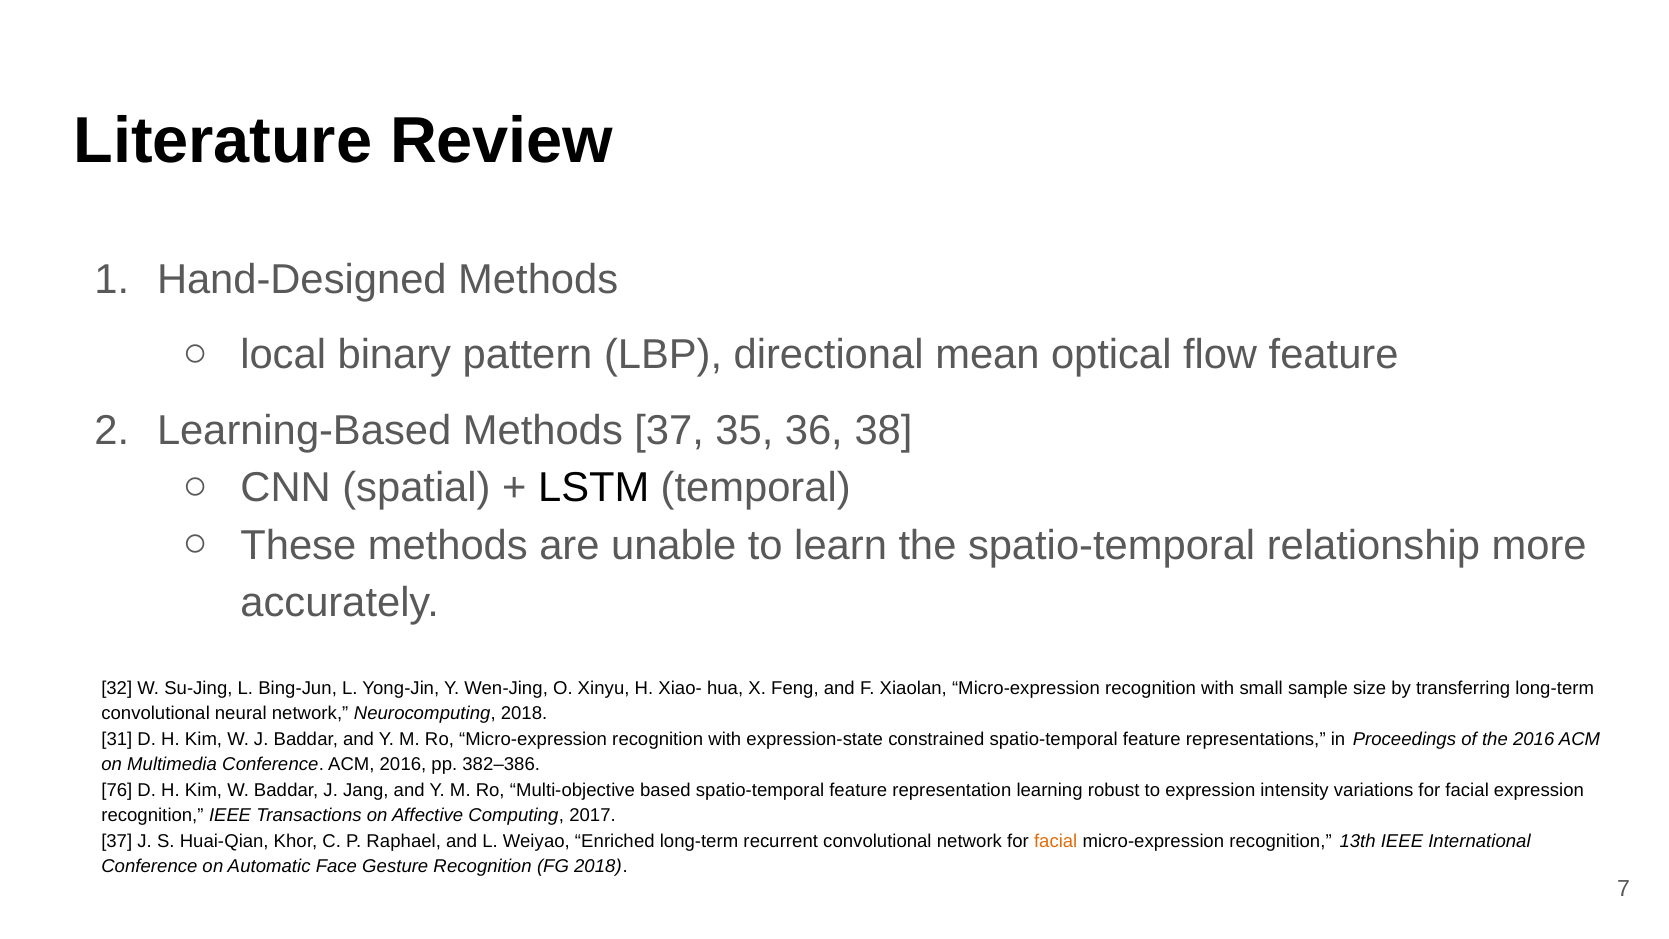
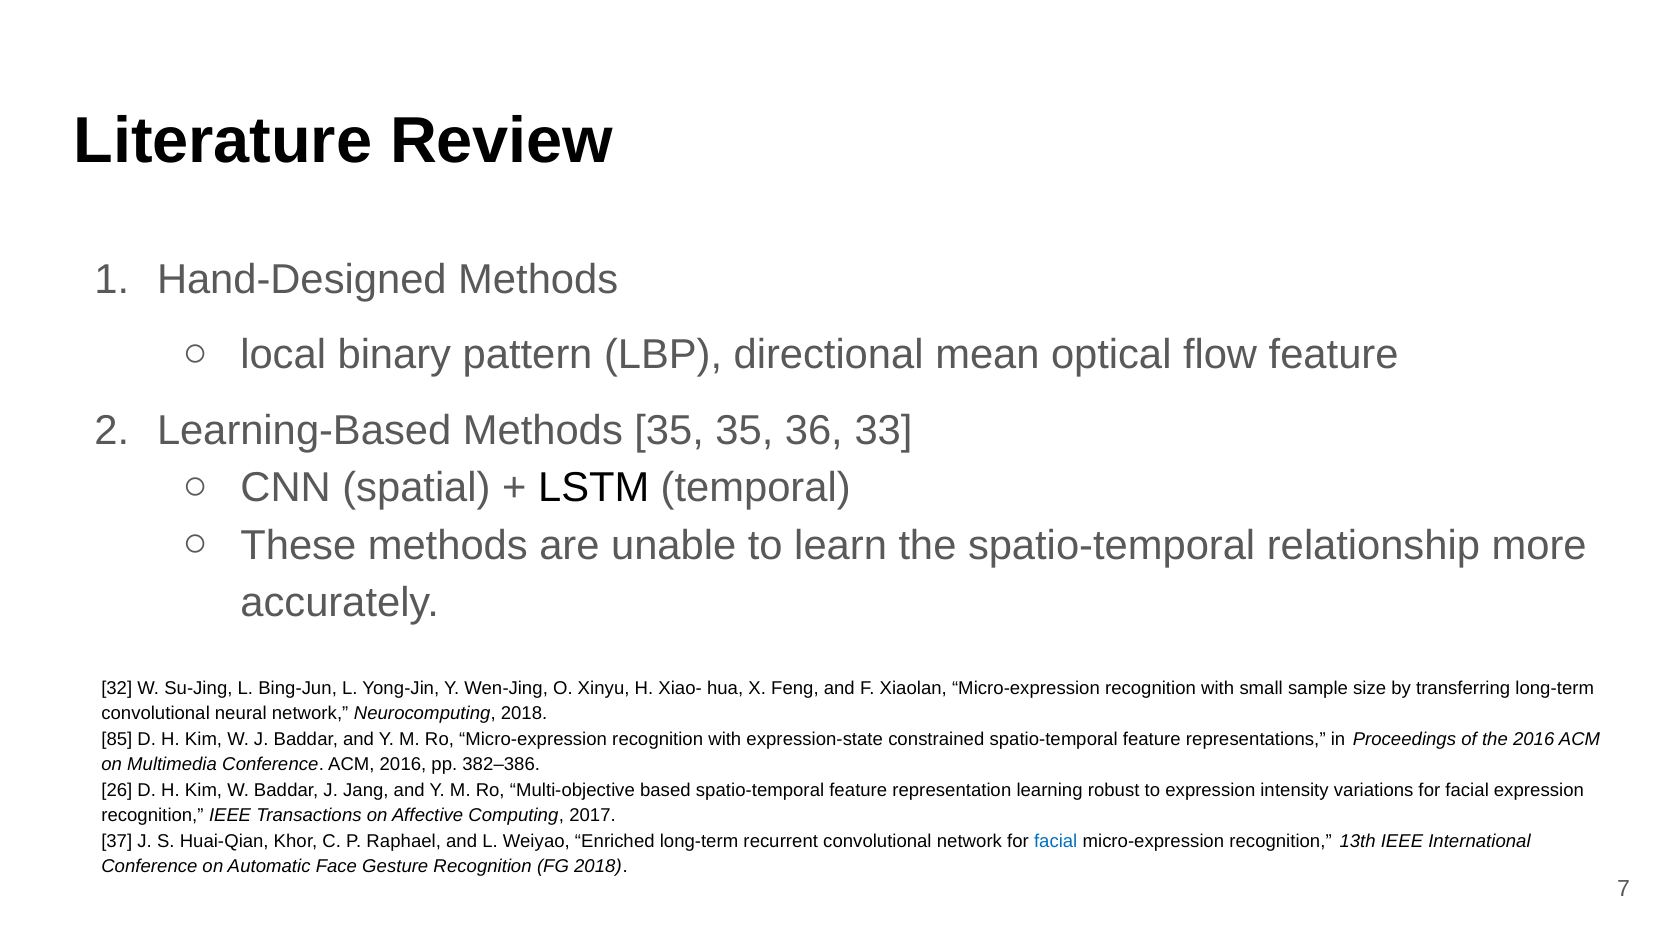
Methods 37: 37 -> 35 (669, 430)
38: 38 -> 33 (883, 430)
31: 31 -> 85 (117, 739)
76: 76 -> 26 (117, 790)
facial colour: orange -> blue (1056, 841)
